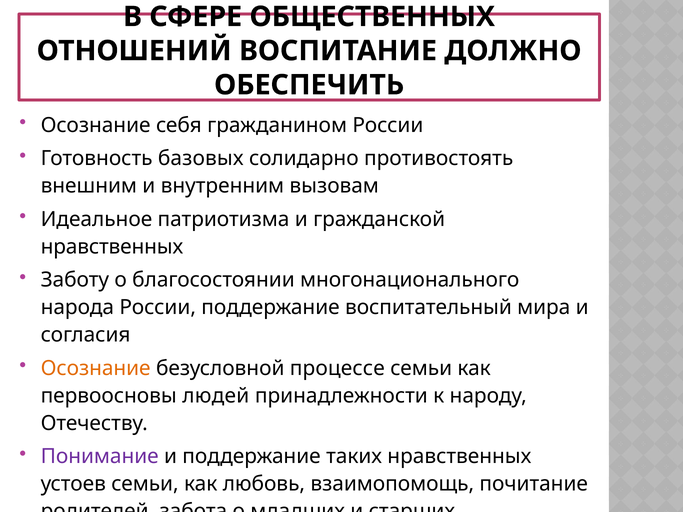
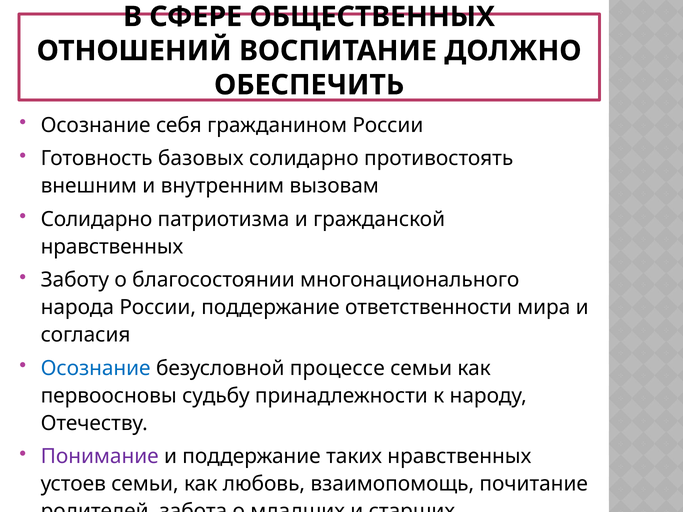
Идеальное: Идеальное -> Солидарно (97, 219)
воспитательный: воспитательный -> ответственности (429, 308)
Осознание colour: orange -> blue (96, 368)
людей: людей -> судьбу (216, 396)
